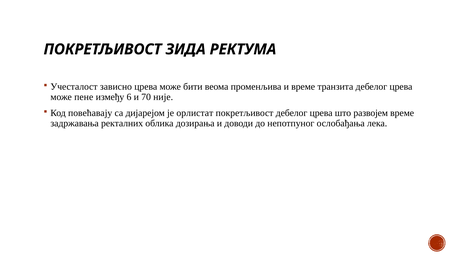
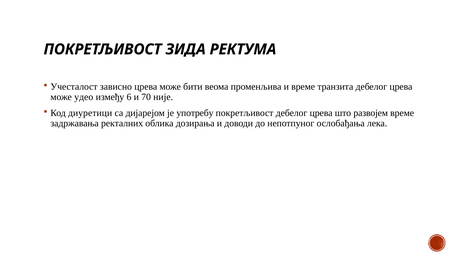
пене: пене -> удео (84, 97)
повећавају: повећавају -> диуретици (90, 113)
орлистат: орлистат -> употребу (195, 113)
